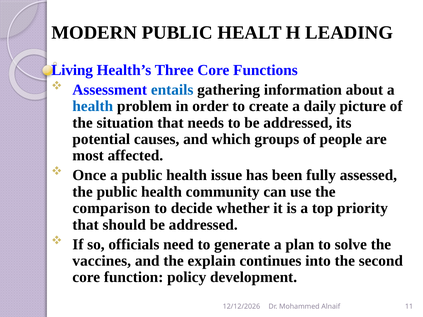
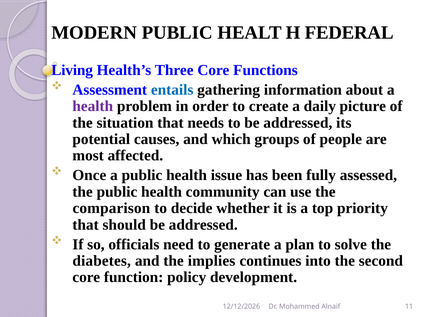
LEADING: LEADING -> FEDERAL (349, 33)
health colour: blue -> purple (93, 106)
vaccines: vaccines -> diabetes (102, 261)
explain: explain -> implies (212, 261)
